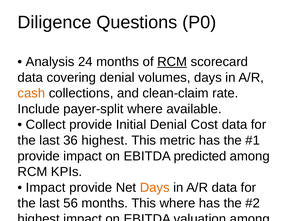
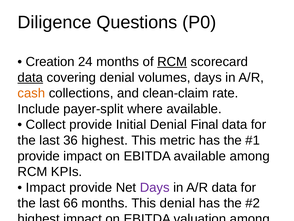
Analysis: Analysis -> Creation (50, 62)
data underline: none -> present (30, 77)
Denial Cost: Cost -> Final (205, 124)
EBITDA predicted: predicted -> available (200, 156)
Days colour: orange -> purple (155, 187)
56: 56 -> 66 (71, 203)
This where: where -> denial (177, 203)
